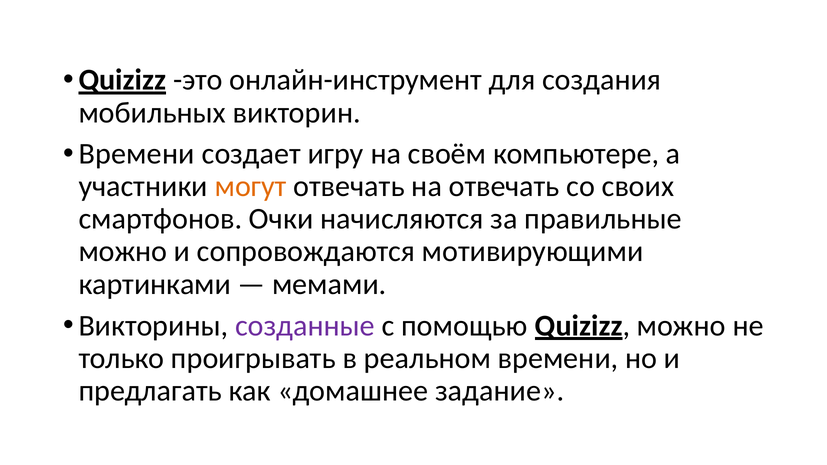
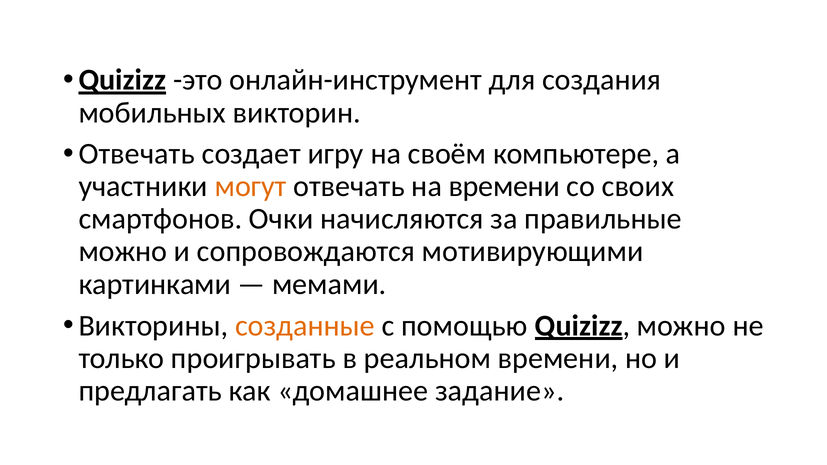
Времени: Времени -> Отвечать (137, 154)
на отвечать: отвечать -> времени (504, 186)
созданные colour: purple -> orange (305, 326)
